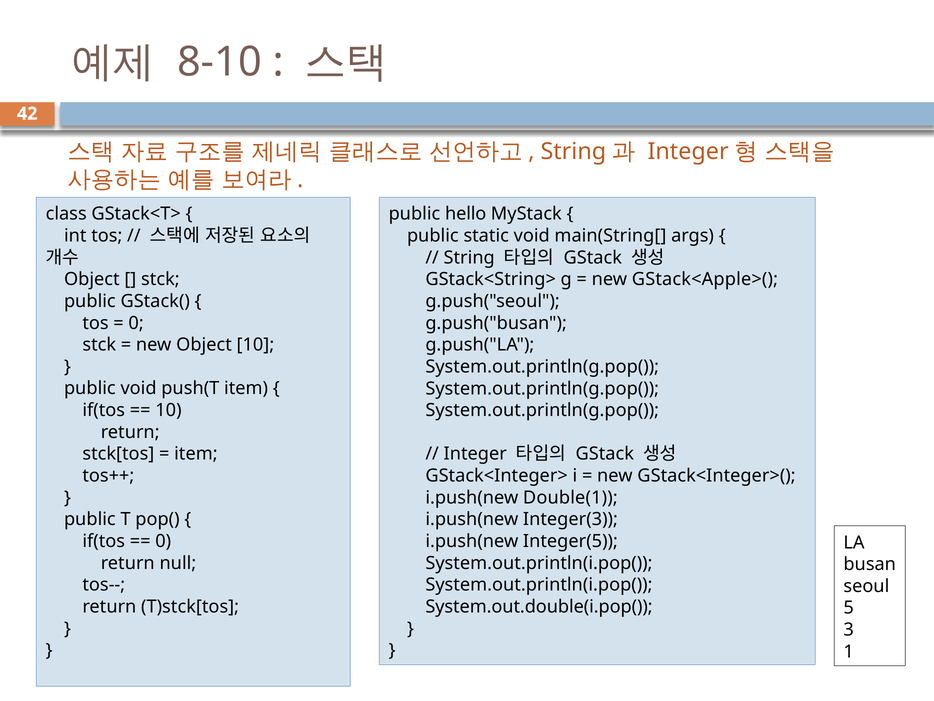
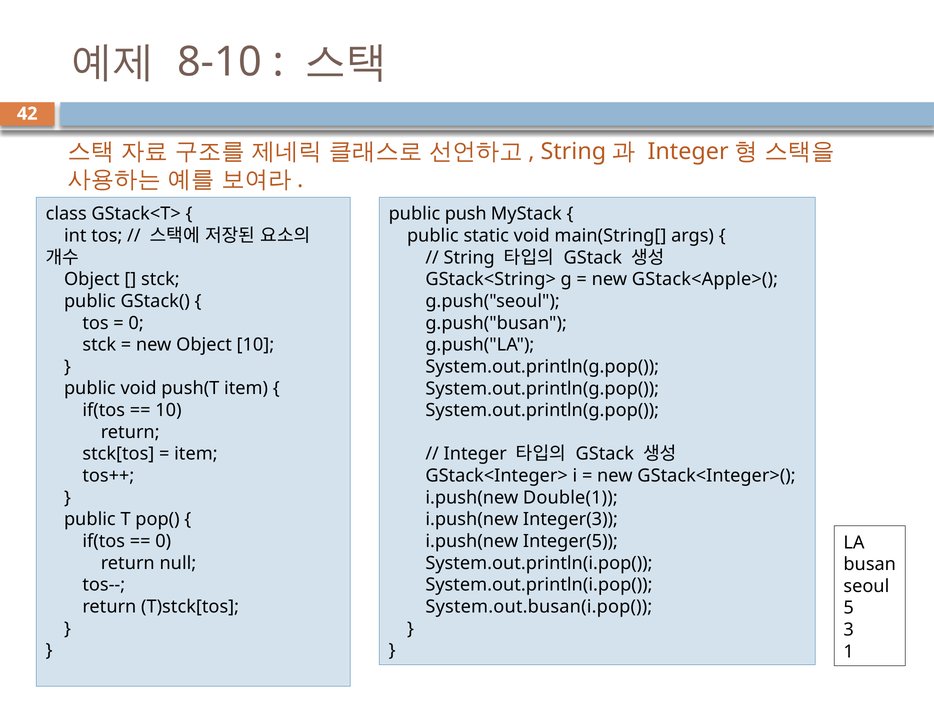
hello: hello -> push (466, 214)
System.out.double(i.pop(: System.out.double(i.pop( -> System.out.busan(i.pop( (539, 606)
